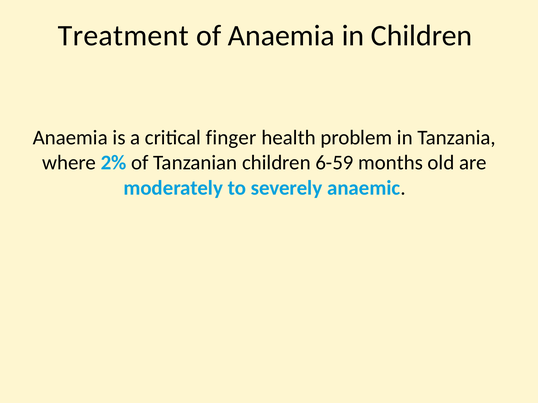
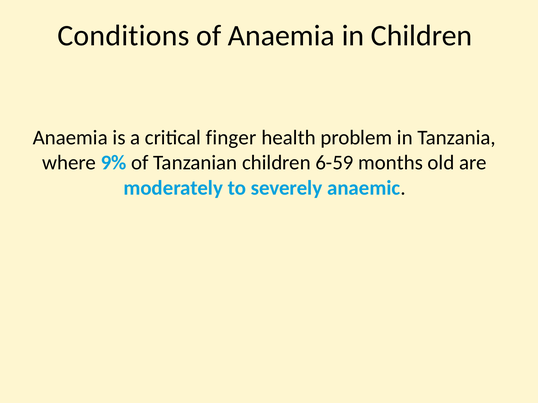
Treatment: Treatment -> Conditions (123, 36)
2%: 2% -> 9% (114, 163)
